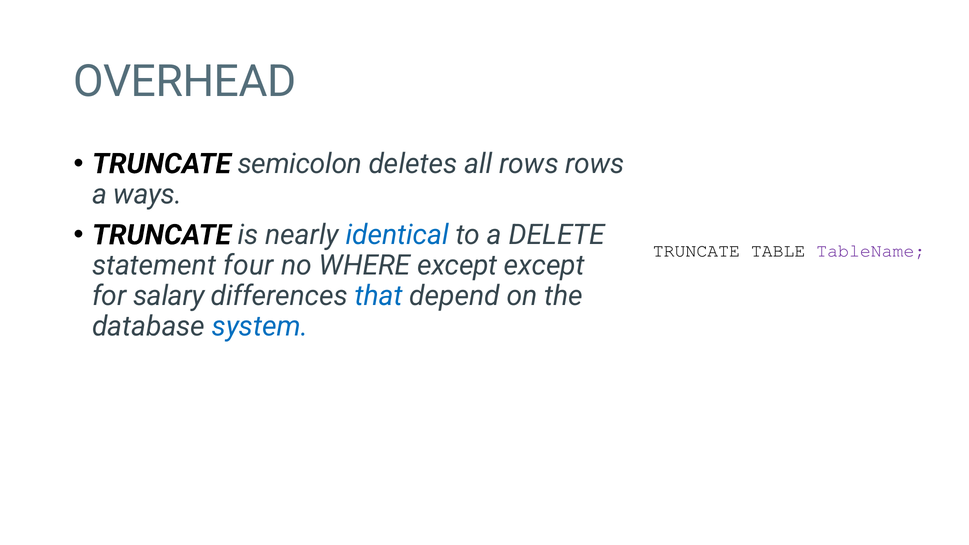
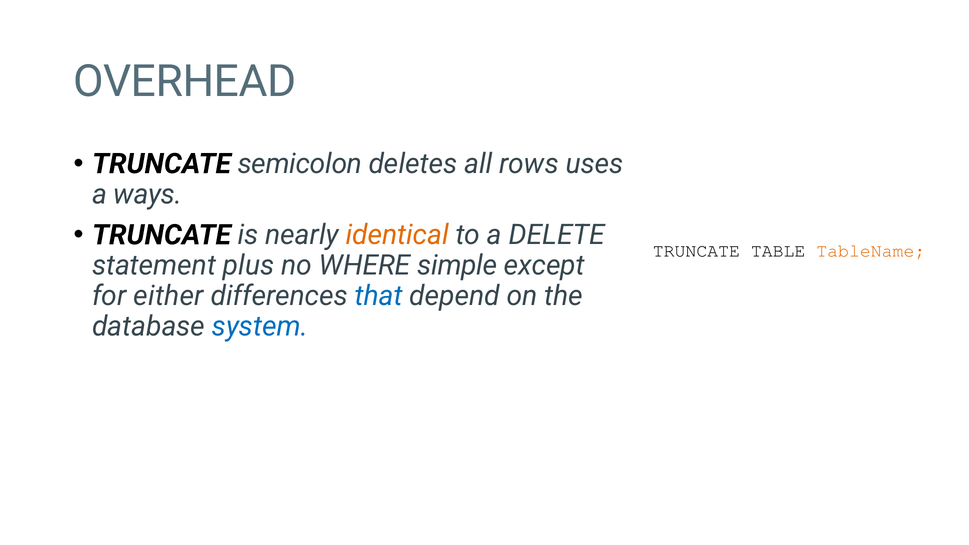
rows rows: rows -> uses (595, 164)
identical colour: blue -> orange (397, 235)
TableName colour: purple -> orange (871, 251)
four: four -> plus (249, 266)
WHERE except: except -> simple (457, 266)
salary: salary -> either (169, 296)
